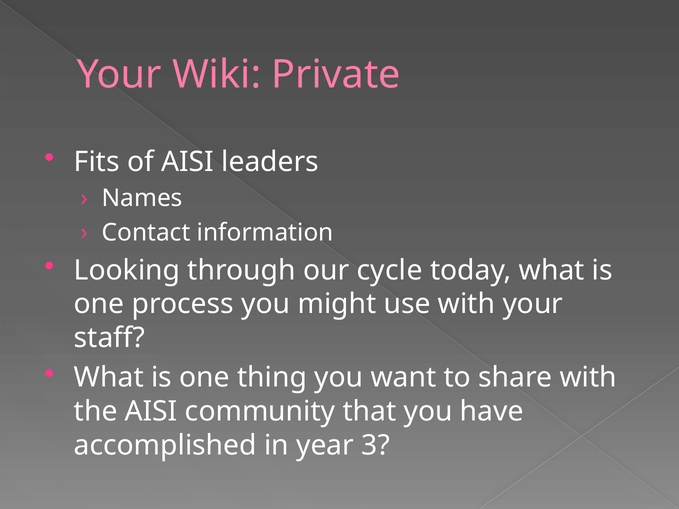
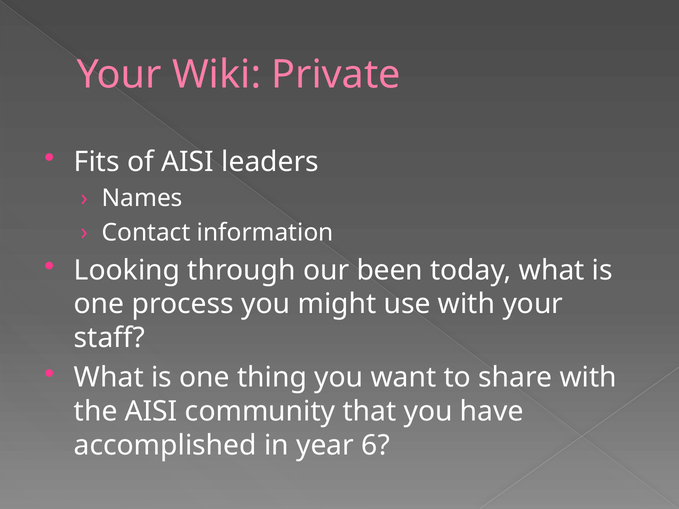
cycle: cycle -> been (390, 270)
3: 3 -> 6 (376, 446)
